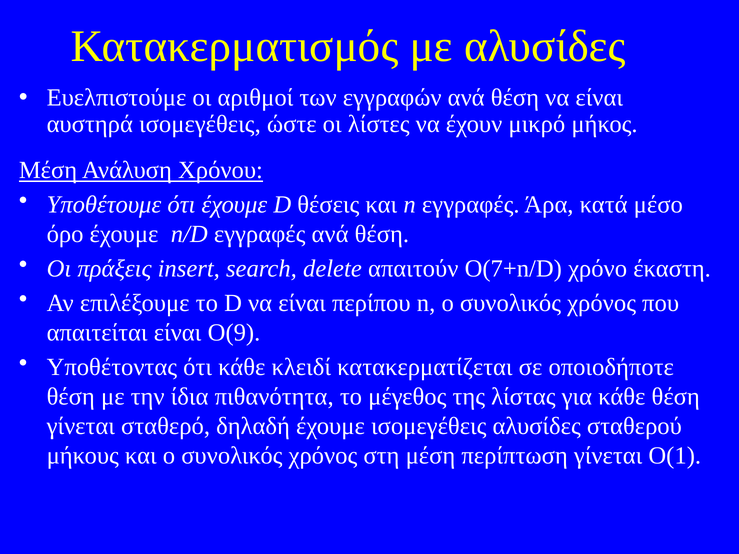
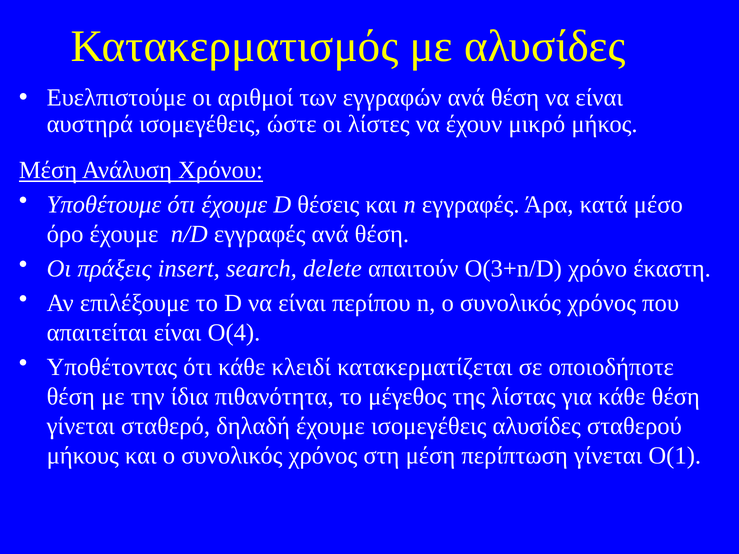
O(7+n/D: O(7+n/D -> O(3+n/D (513, 269)
O(9: O(9 -> O(4 (234, 333)
